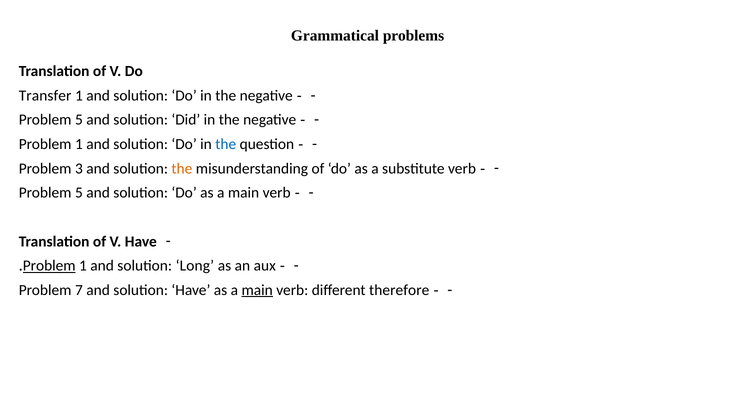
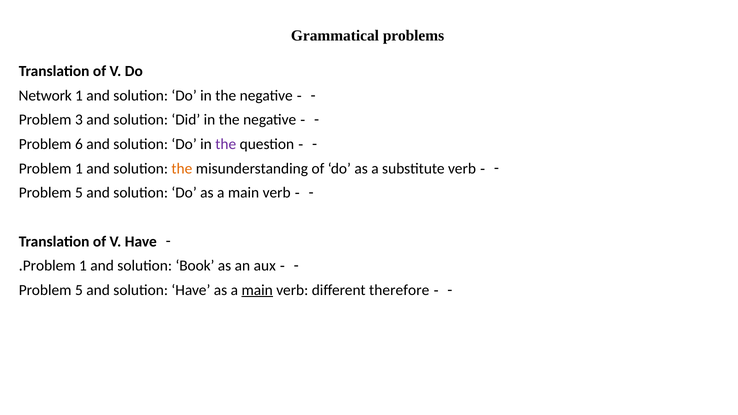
Transfer: Transfer -> Network (45, 96)
5: 5 -> 3 (79, 120)
1: 1 -> 6 (79, 144)
the colour: blue -> purple (226, 144)
3: 3 -> 1 (79, 169)
Problem underline: present -> none (49, 266)
Long: Long -> Book (195, 266)
7: 7 -> 5 (79, 290)
